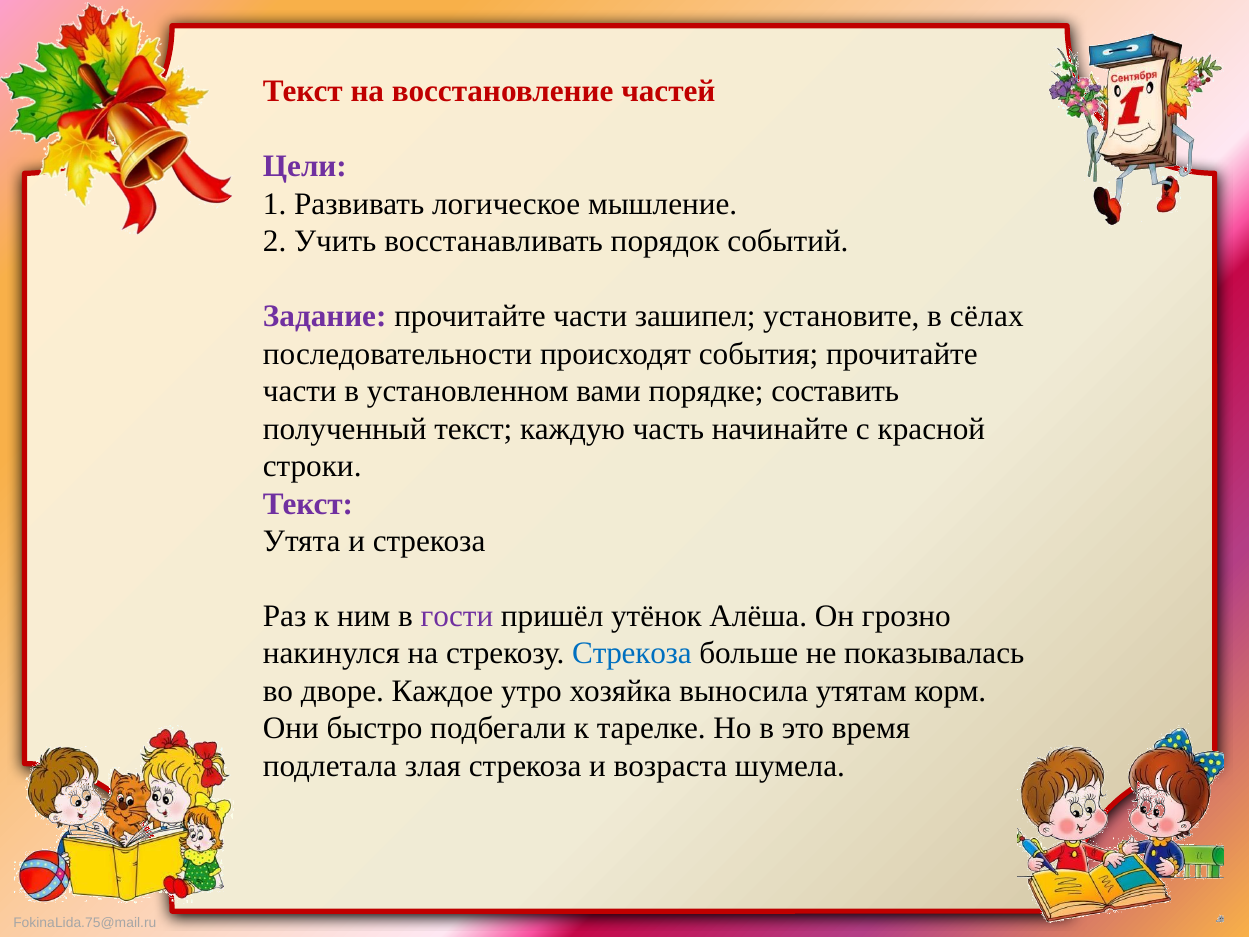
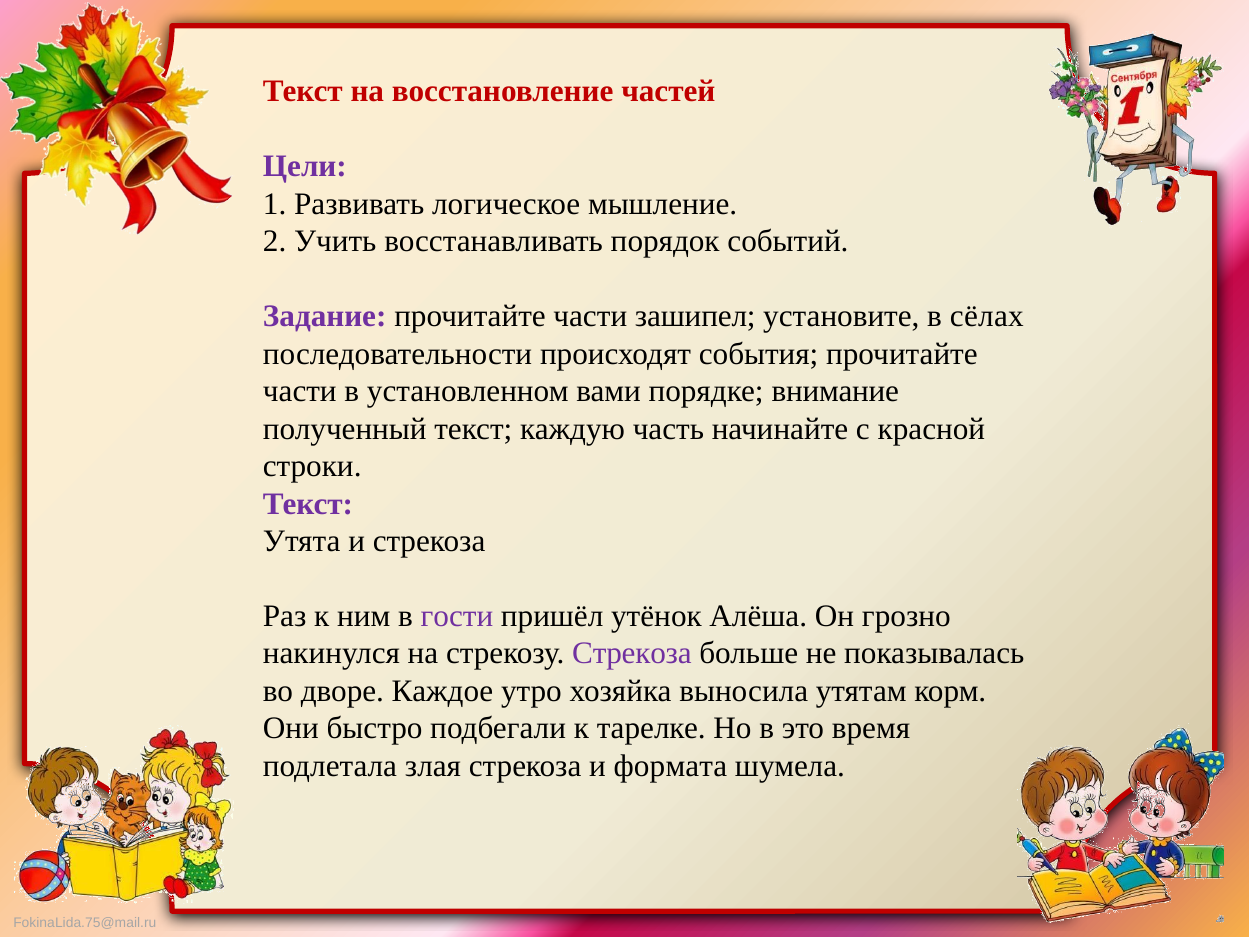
составить: составить -> внимание (835, 391)
Стрекоза colour: blue -> purple (632, 653)
возраста: возраста -> формата (670, 766)
